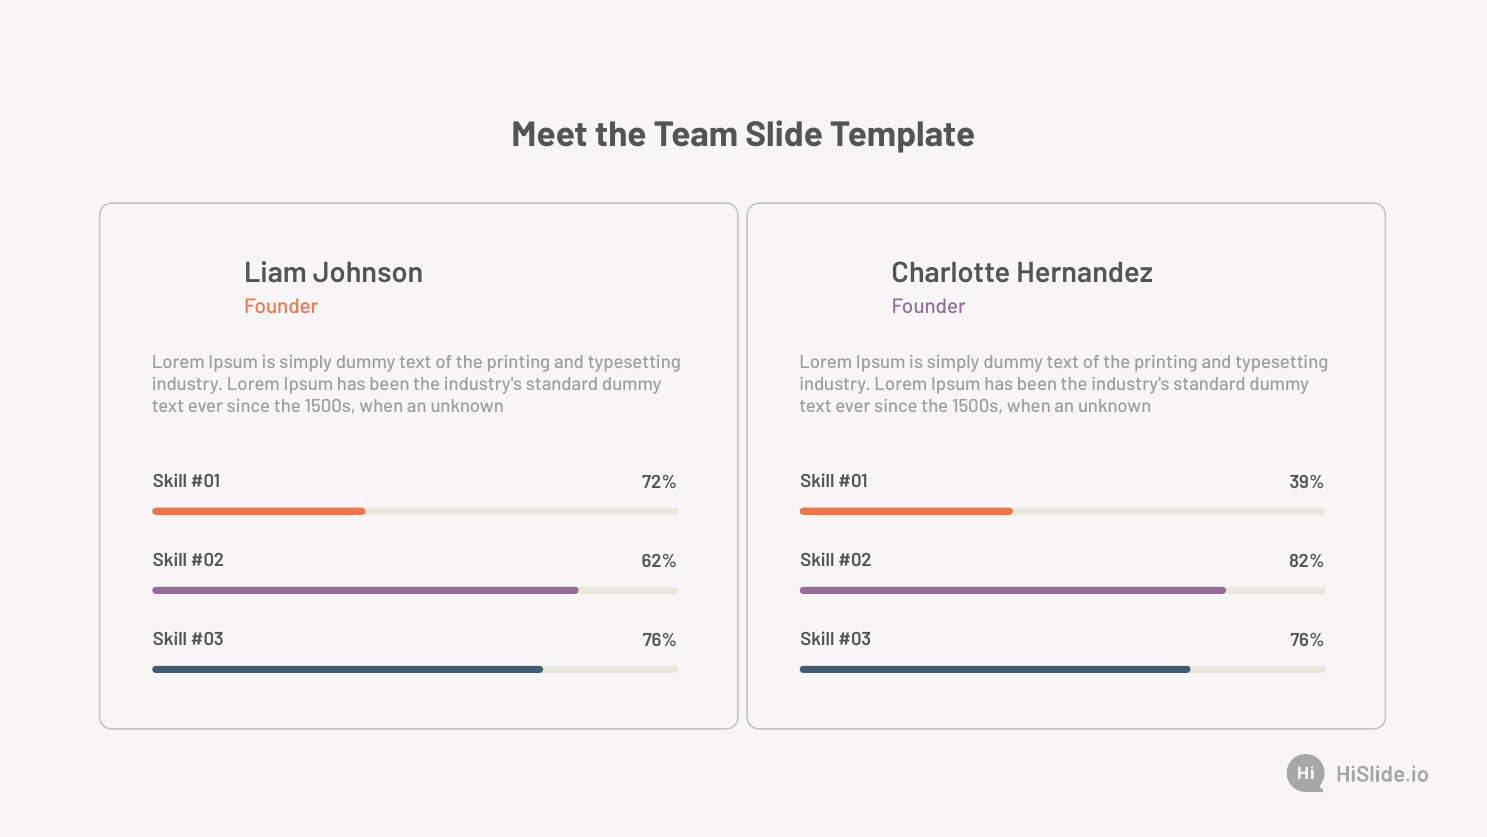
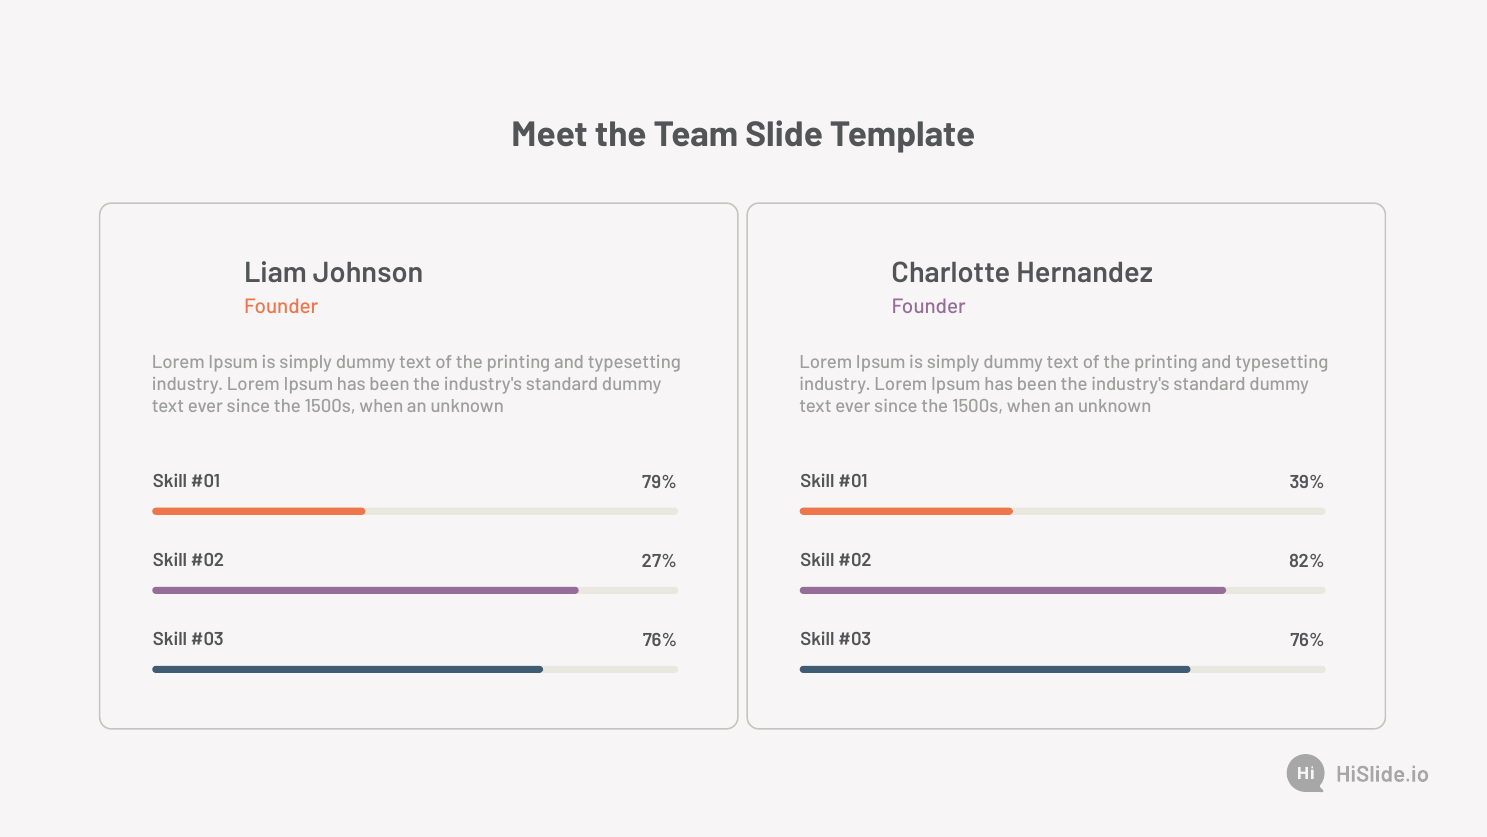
72%: 72% -> 79% (659, 482)
62%: 62% -> 27% (659, 561)
